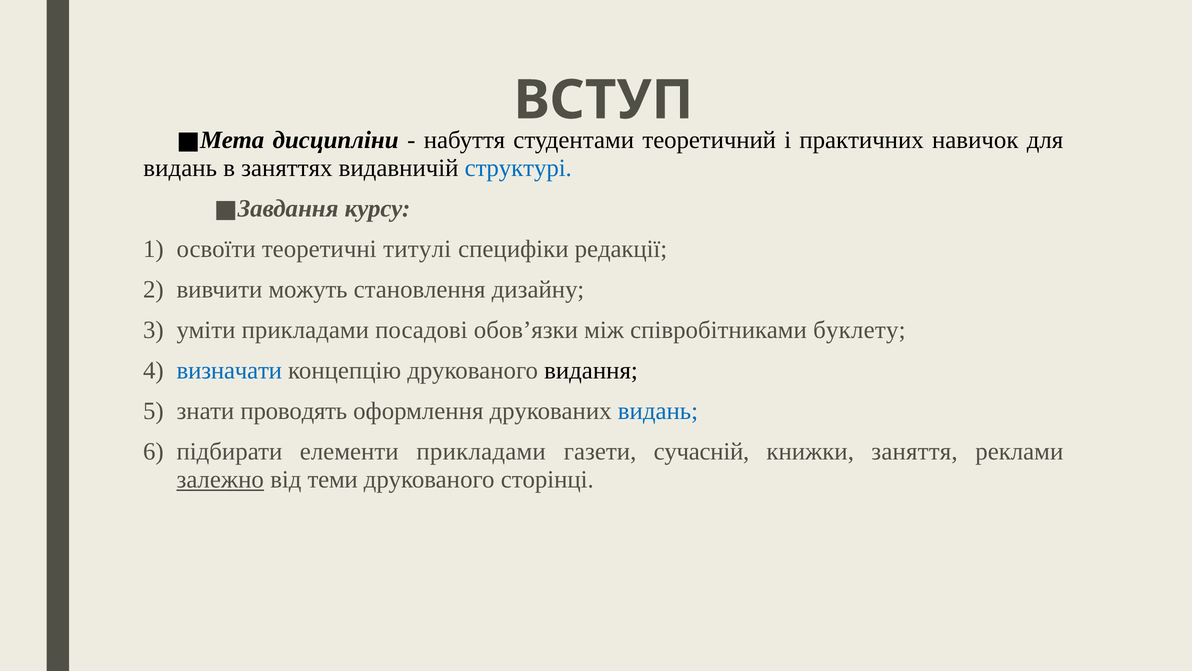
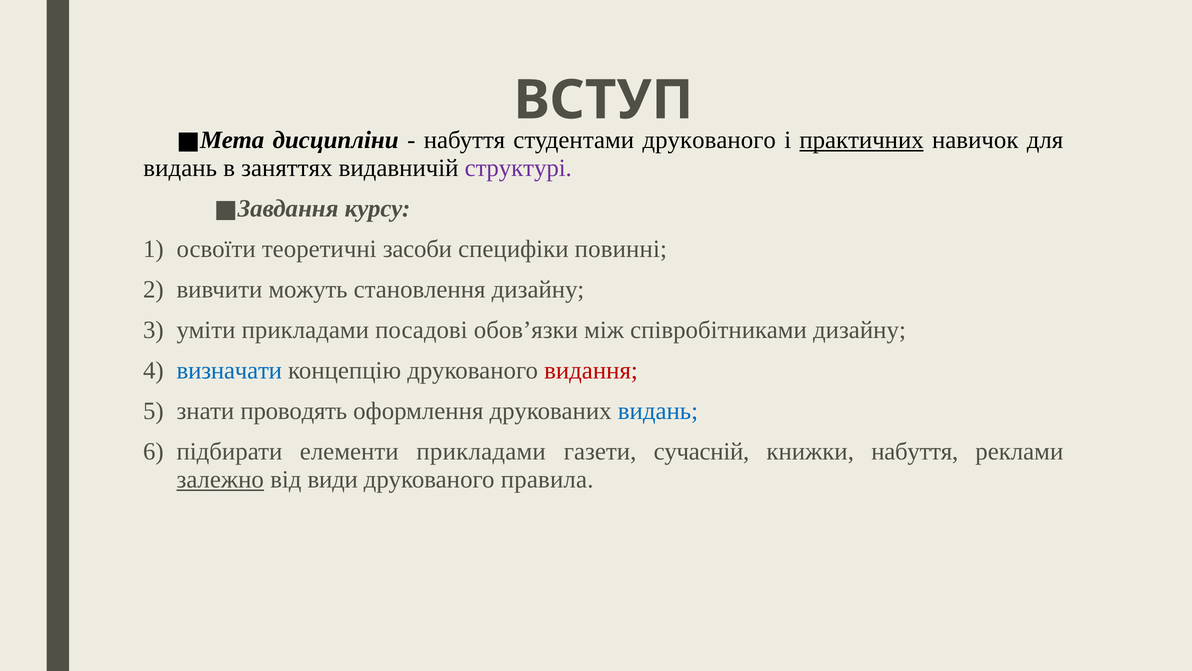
теоретичний: теоретичний -> друкованого (709, 140)
практичних underline: none -> present (862, 140)
структурі colour: blue -> purple (518, 168)
титулі: титулі -> засоби (417, 249)
редакції: редакції -> повинні (621, 249)
співробітниками буклету: буклету -> дизайну (859, 330)
видання colour: black -> red (591, 370)
книжки заняття: заняття -> набуття (915, 451)
теми: теми -> види (333, 479)
сторінці: сторінці -> правила (547, 479)
